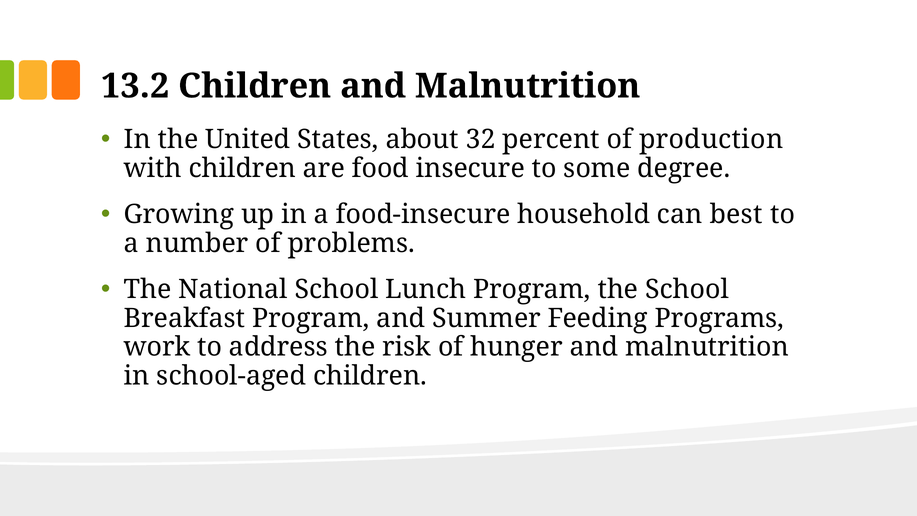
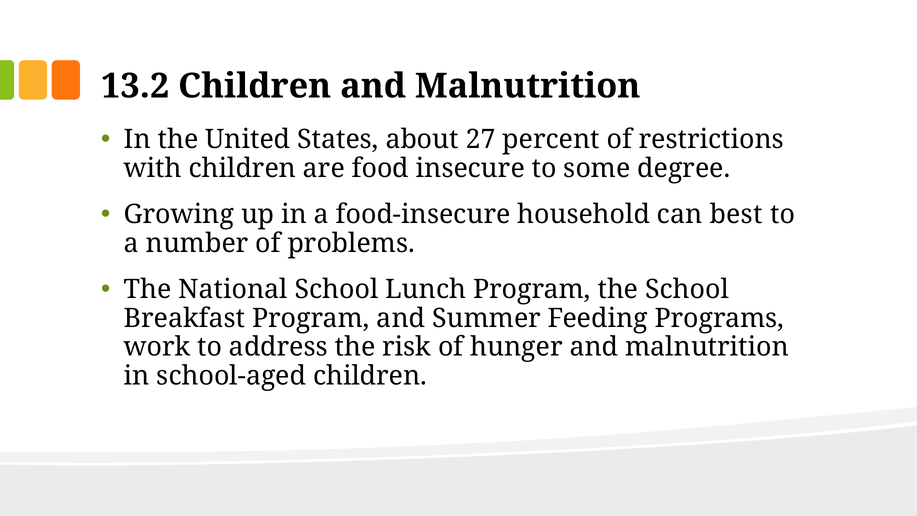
32: 32 -> 27 (481, 139)
production: production -> restrictions (711, 139)
